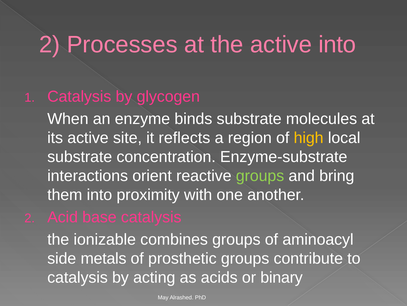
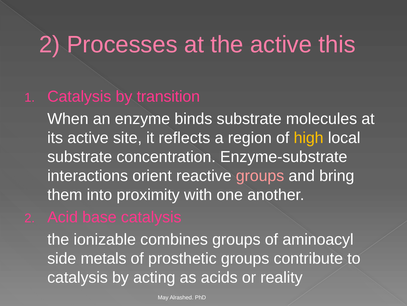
active into: into -> this (337, 45)
glycogen: glycogen -> transition (168, 96)
groups colour: light green -> pink (260, 176)
binary: binary -> reality (281, 277)
